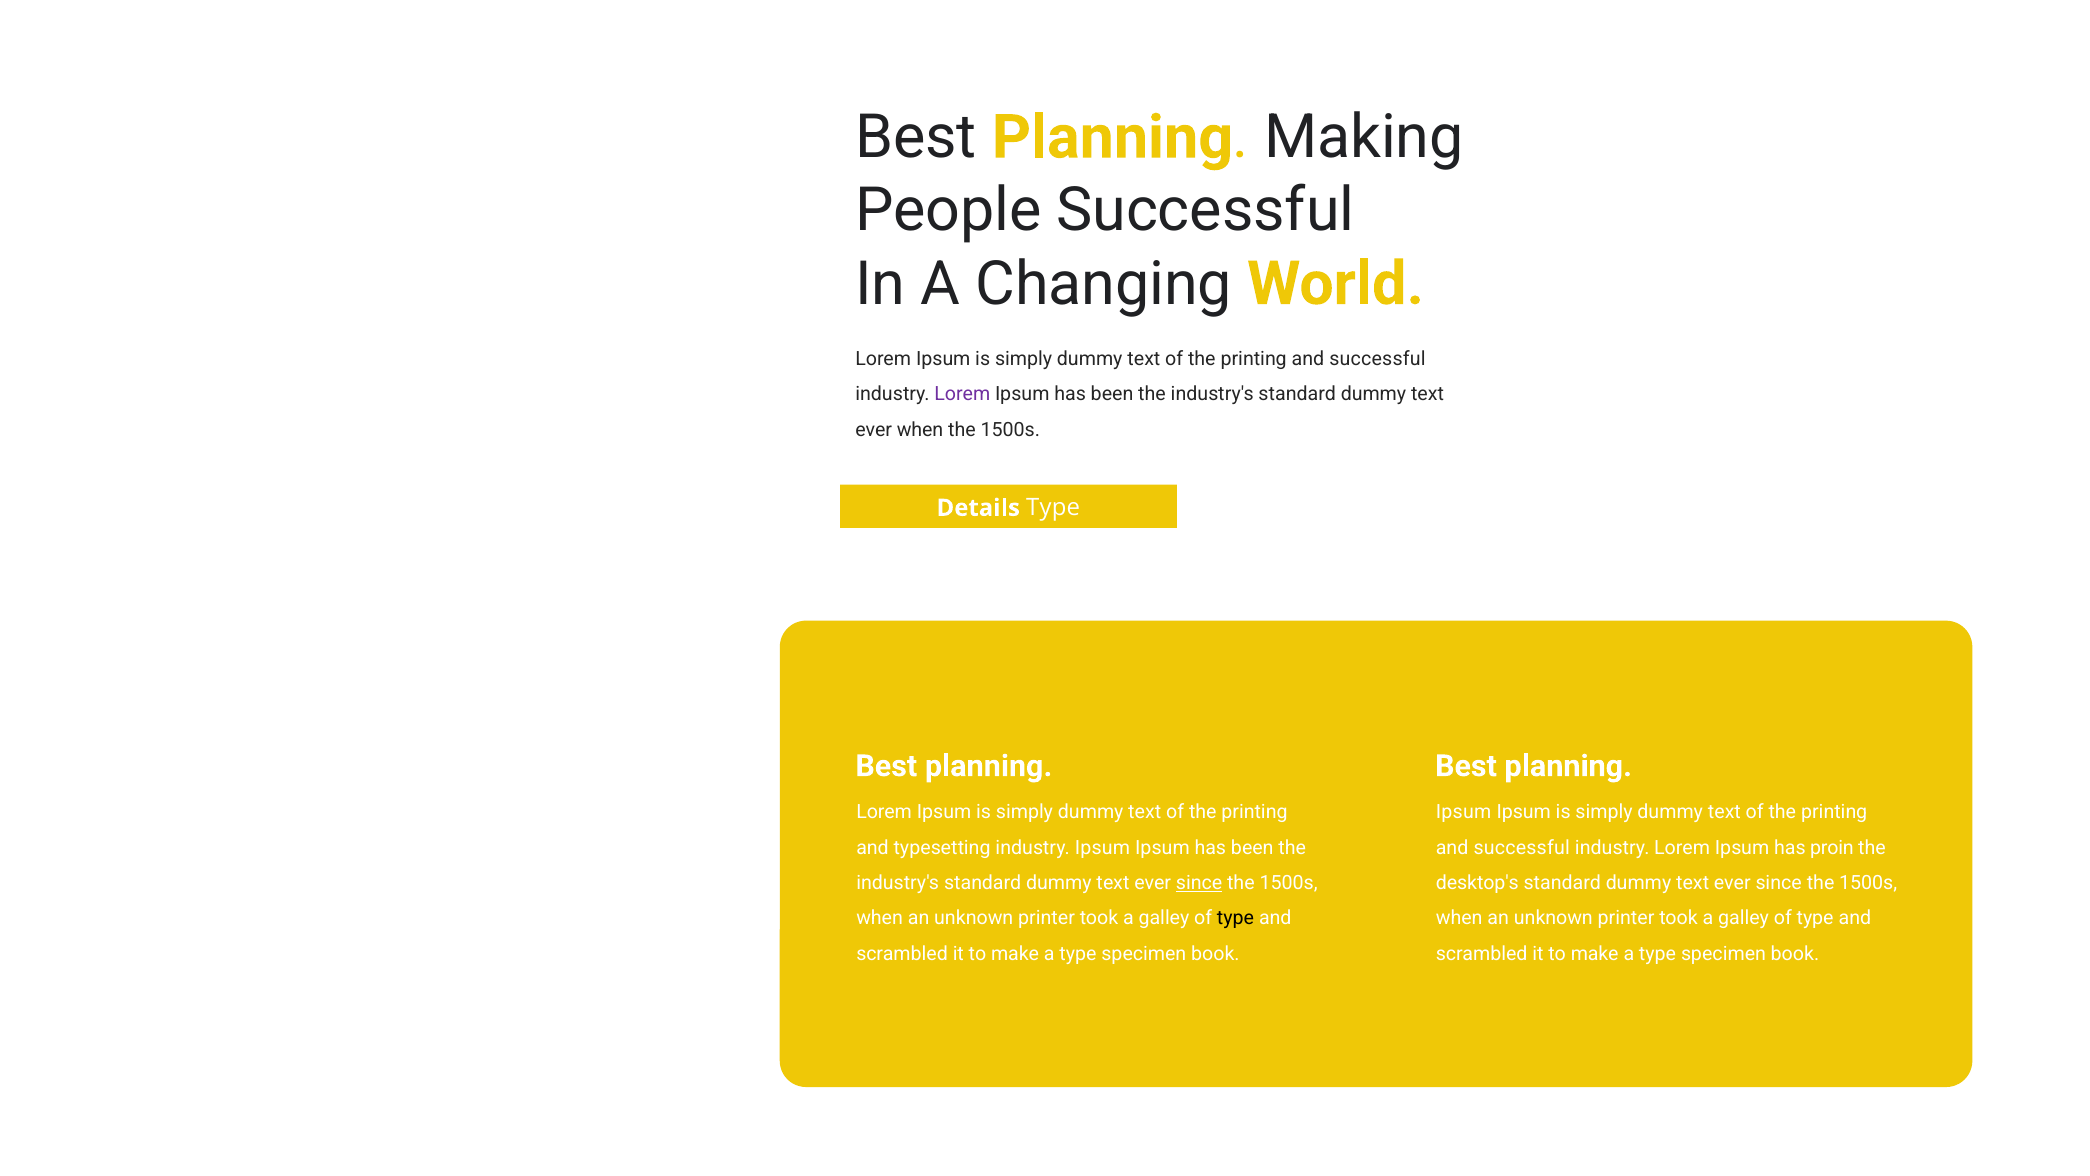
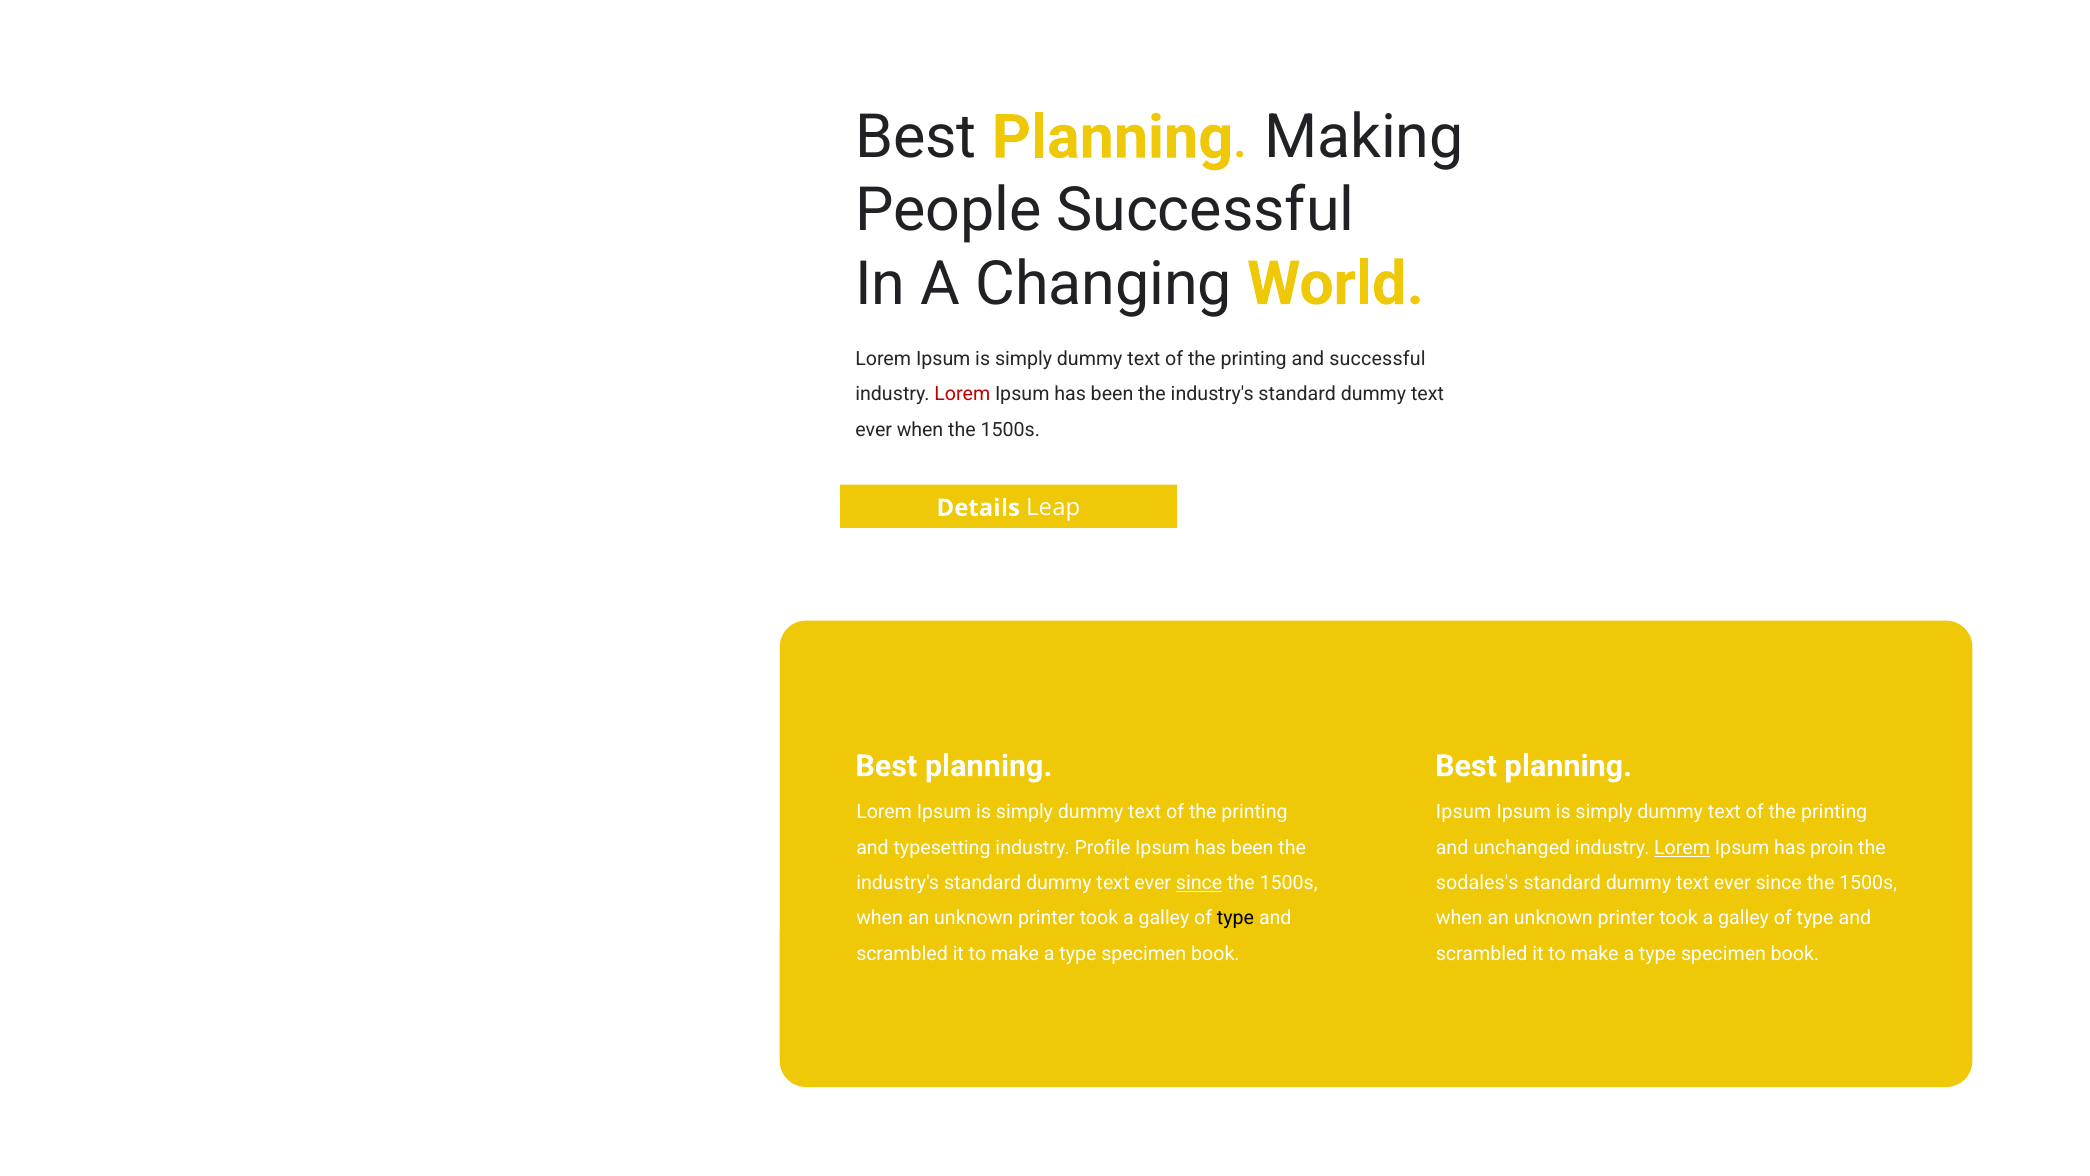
Lorem colour: purple -> red (962, 394)
Details Type: Type -> Leap (1053, 508)
industry Ipsum: Ipsum -> Profile (1103, 847)
successful: successful -> unchanged (1522, 847)
Lorem underline: none -> present (1682, 847)
desktop's: desktop's -> sodales's (1477, 883)
